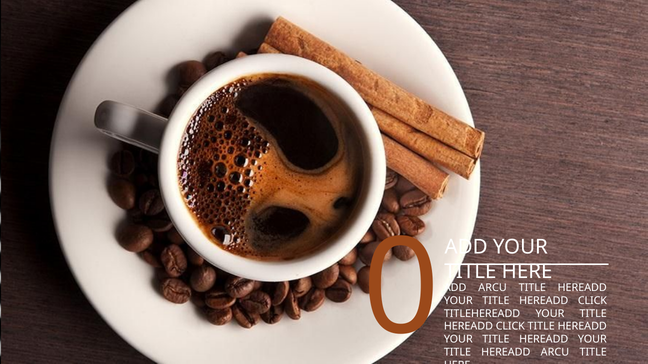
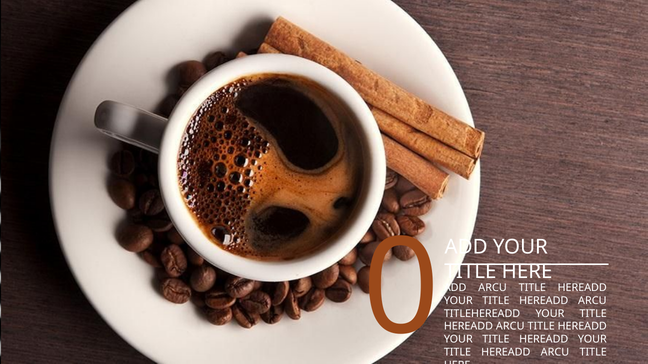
CLICK: CLICK -> ARCU (592, 301)
CLICK: CLICK -> ARCU (510, 327)
